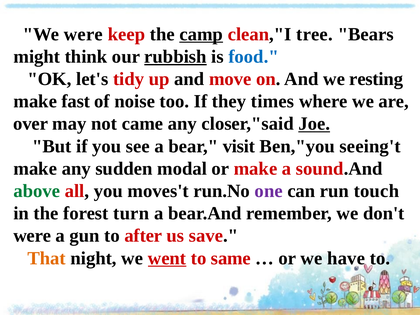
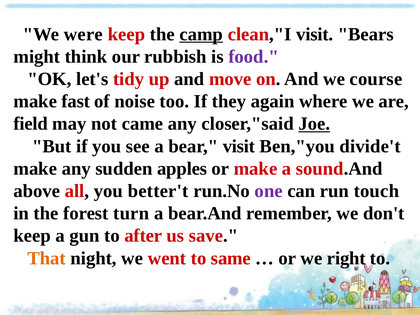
clean,"I tree: tree -> visit (315, 34)
rubbish underline: present -> none (175, 57)
food colour: blue -> purple (254, 57)
resting: resting -> course (376, 79)
times: times -> again (273, 101)
over: over -> field (31, 124)
seeing't: seeing't -> divide't (370, 146)
modal: modal -> apples (182, 169)
above colour: green -> black (37, 191)
moves't: moves't -> better't (158, 191)
were: were -> keep (32, 236)
went underline: present -> none (167, 258)
have: have -> right (346, 258)
